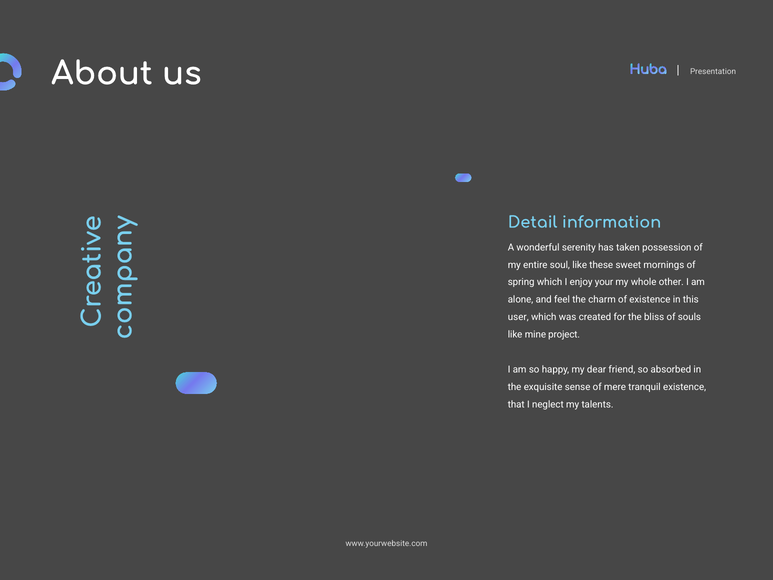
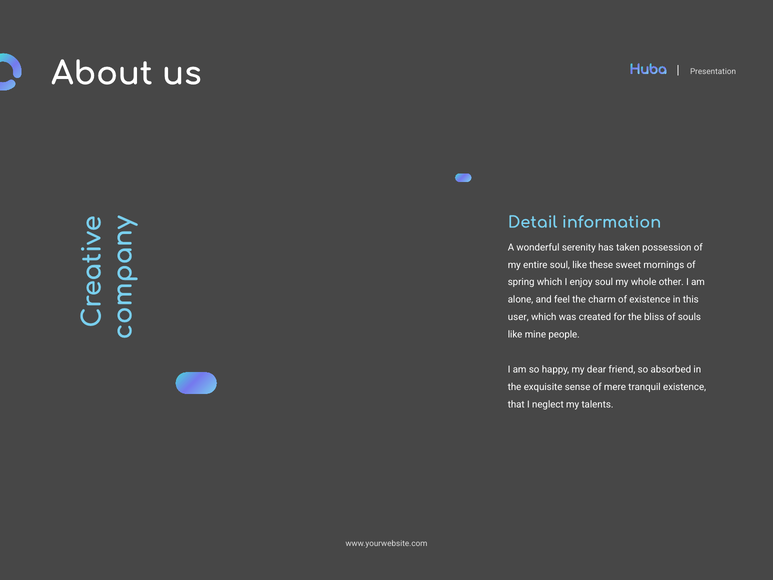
enjoy your: your -> soul (604, 282)
project: project -> people (564, 334)
